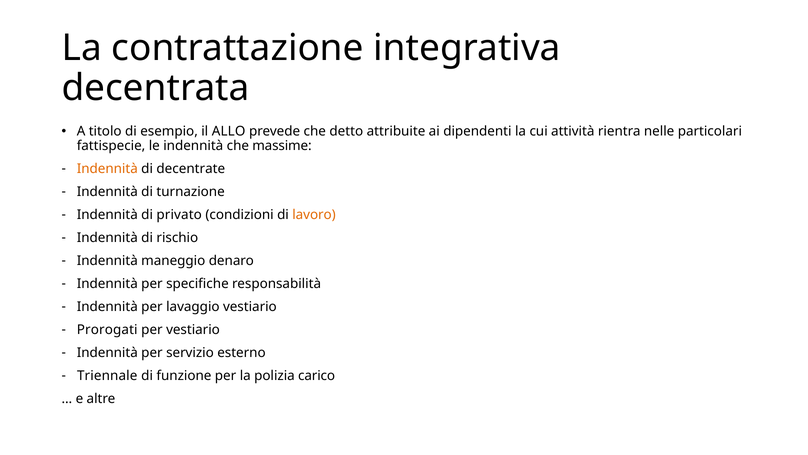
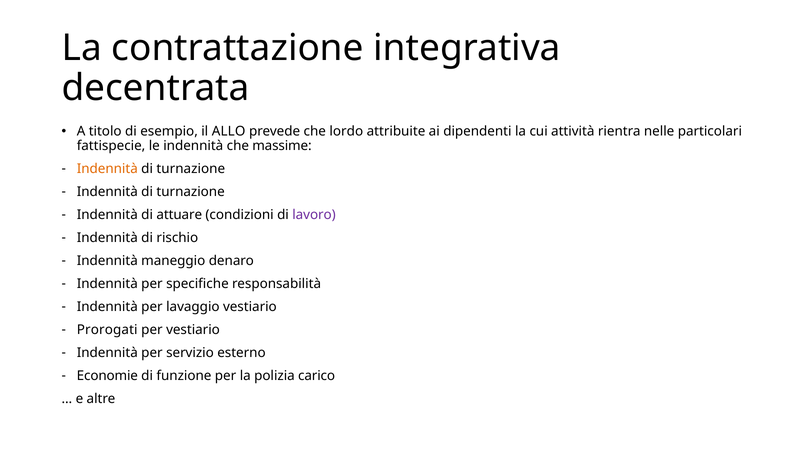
detto: detto -> lordo (346, 131)
decentrate: decentrate -> turnazione (191, 169)
privato: privato -> attuare (179, 215)
lavoro colour: orange -> purple (314, 215)
Triennale: Triennale -> Economie (107, 375)
